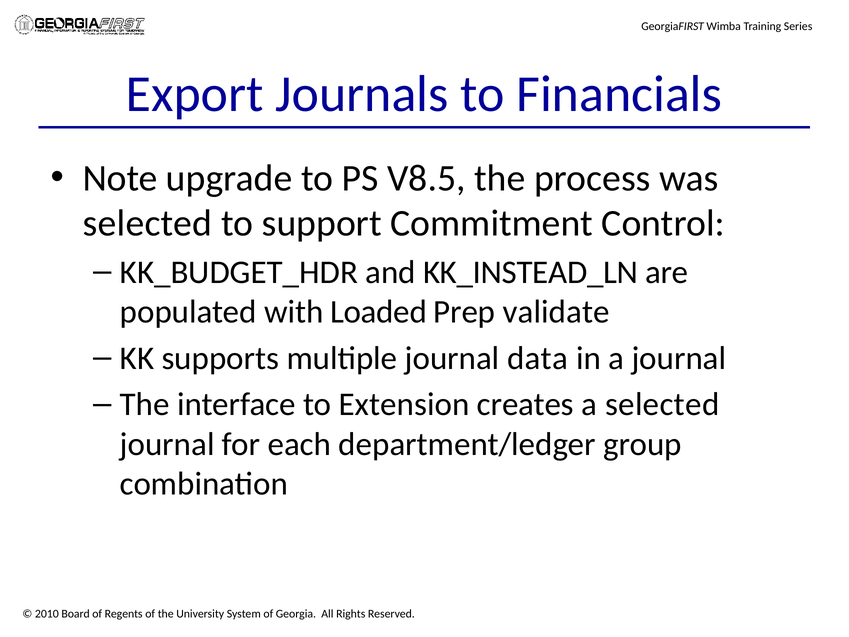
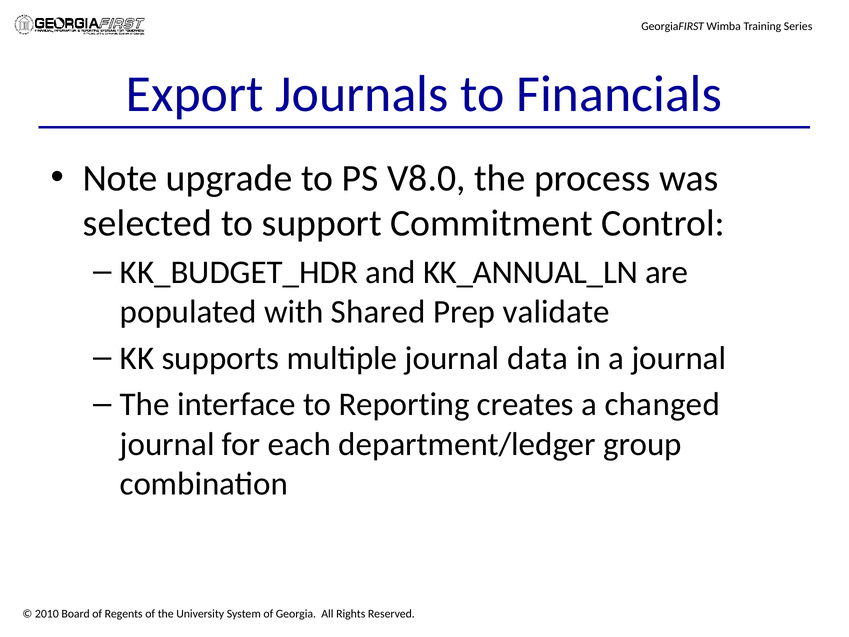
V8.5: V8.5 -> V8.0 (426, 178)
KK_INSTEAD_LN: KK_INSTEAD_LN -> KK_ANNUAL_LN (531, 272)
Loaded: Loaded -> Shared (378, 312)
Extension: Extension -> Reporting (404, 404)
a selected: selected -> changed (662, 404)
